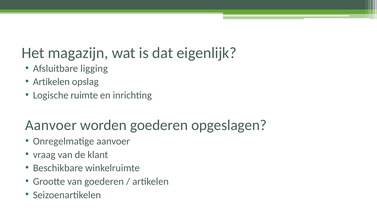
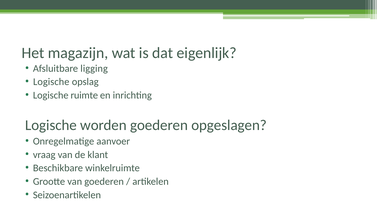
Artikelen: Artikelen -> Logische (51, 82)
Aanvoer: Aanvoer -> Logische (51, 125)
